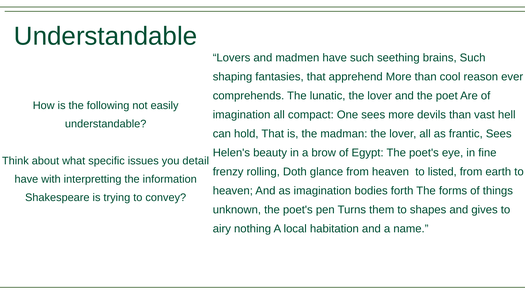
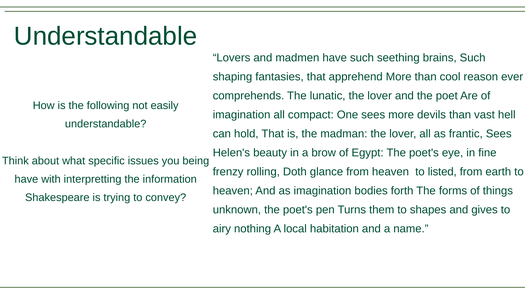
detail: detail -> being (196, 161)
